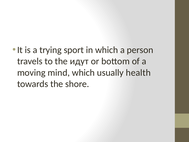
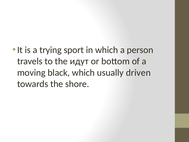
mind: mind -> black (59, 72)
health: health -> driven (138, 72)
